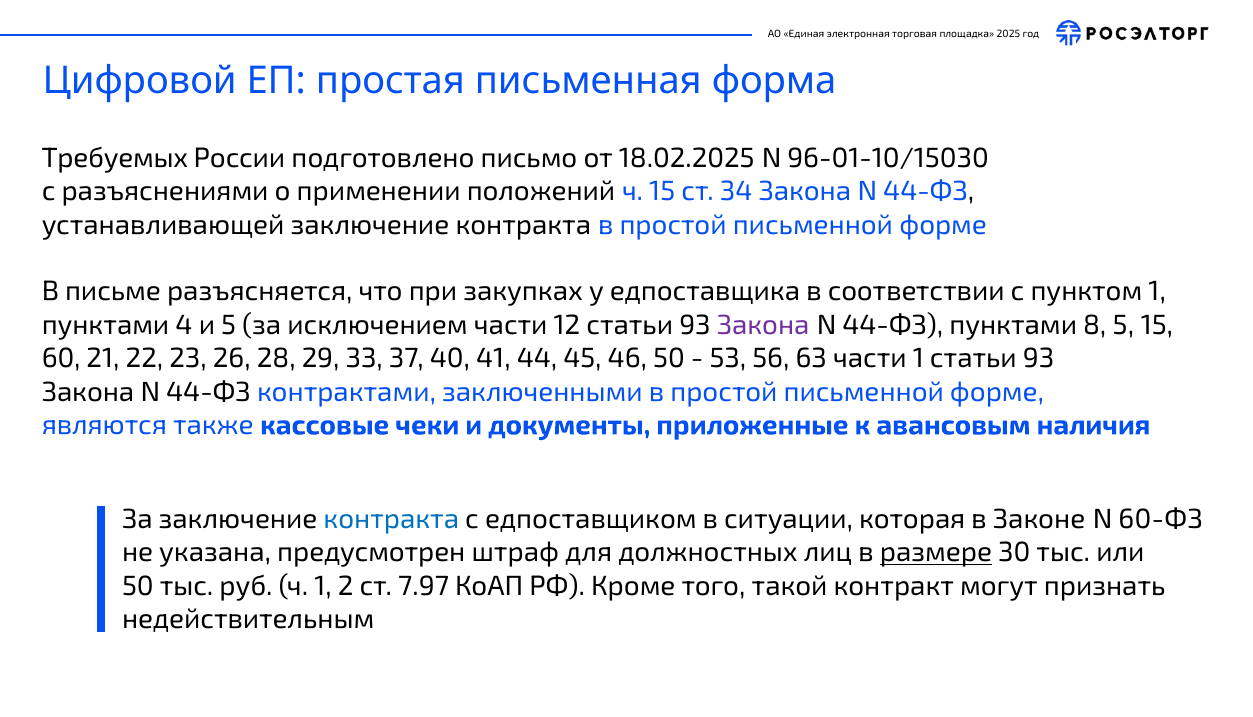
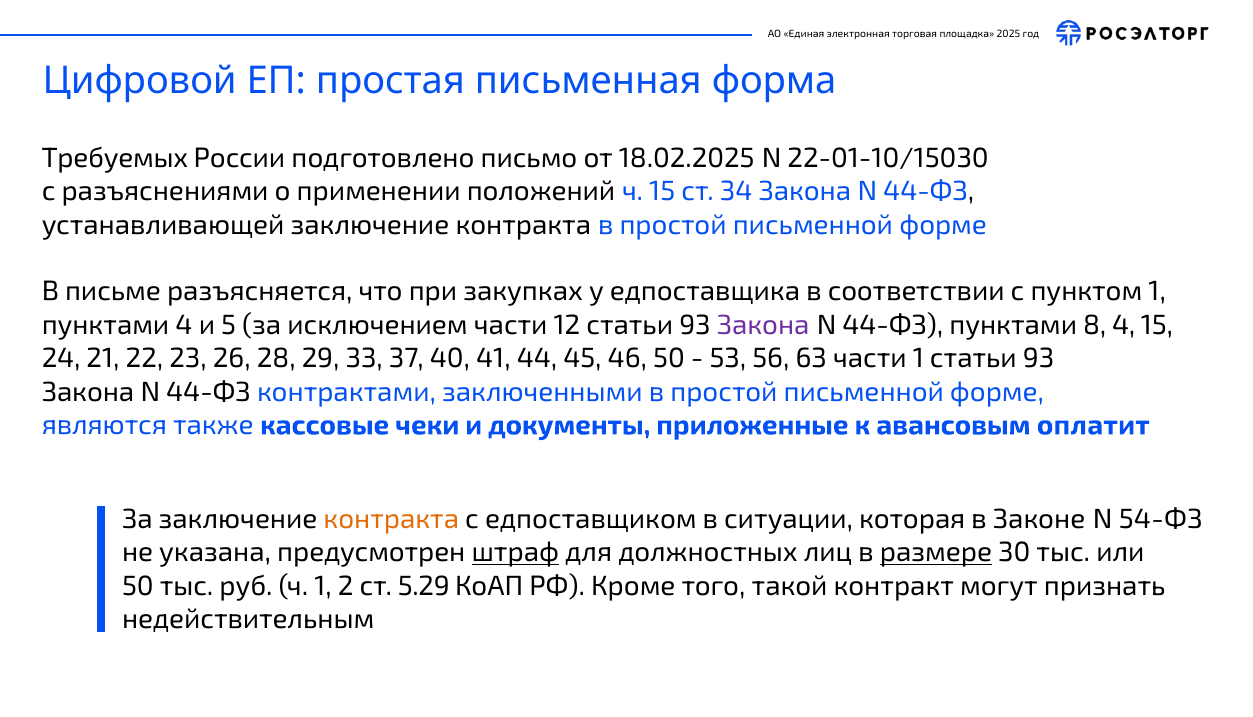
96-01-10/15030: 96-01-10/15030 -> 22-01-10/15030 (888, 158)
8 5: 5 -> 4 (1124, 325)
60: 60 -> 24 (61, 358)
наличия: наличия -> оплатит (1093, 425)
контракта colour: blue -> orange (391, 519)
60-ФЗ: 60-ФЗ -> 54-ФЗ (1161, 519)
штраф underline: none -> present (515, 553)
7.97: 7.97 -> 5.29 (424, 586)
